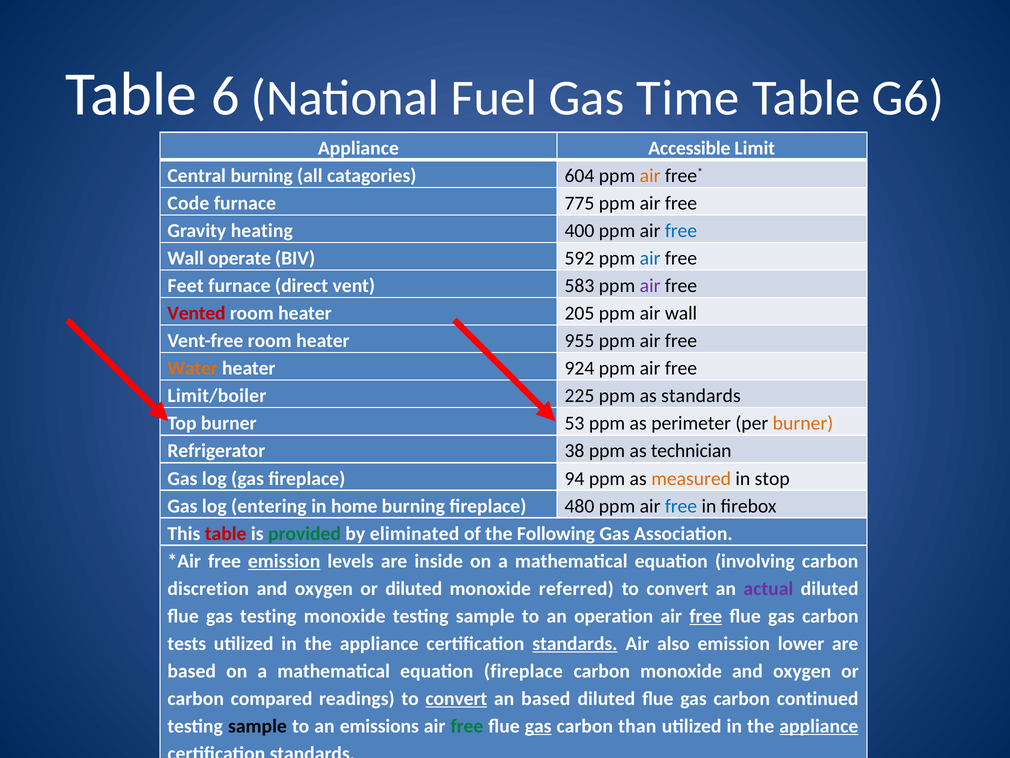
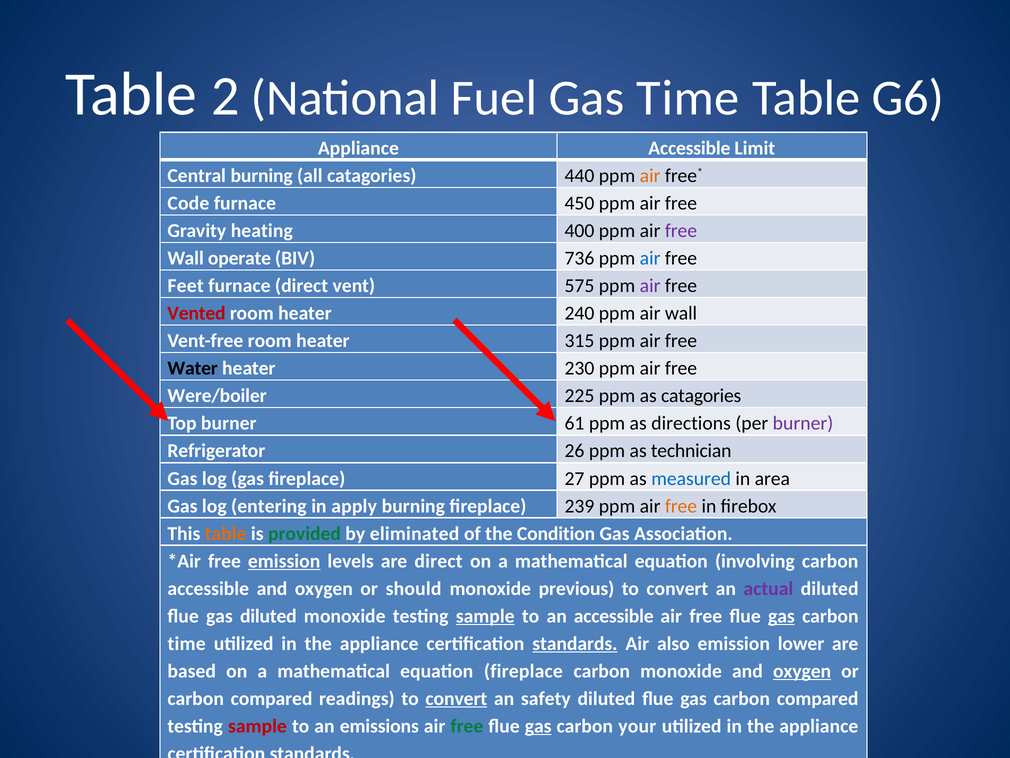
6: 6 -> 2 (225, 96)
604: 604 -> 440 (579, 176)
775: 775 -> 450 (579, 203)
free colour: blue -> purple (681, 231)
592: 592 -> 736 (579, 258)
583: 583 -> 575 (579, 286)
205: 205 -> 240 (579, 313)
955: 955 -> 315 (579, 341)
Water colour: orange -> black (193, 368)
924: 924 -> 230 (579, 368)
Limit/boiler: Limit/boiler -> Were/boiler (217, 396)
as standards: standards -> catagories (701, 396)
53: 53 -> 61 (574, 423)
perimeter: perimeter -> directions (691, 423)
burner colour: orange -> purple (803, 423)
38: 38 -> 26 (574, 451)
94: 94 -> 27 (574, 478)
measured colour: orange -> blue (691, 478)
stop: stop -> area (772, 478)
home: home -> apply (354, 506)
480: 480 -> 239 (579, 506)
free colour: blue -> orange (681, 506)
table colour: red -> orange (226, 533)
Following: Following -> Condition (556, 533)
are inside: inside -> direct (439, 561)
discretion: discretion -> accessible (208, 588)
or diluted: diluted -> should (414, 588)
referred: referred -> previous (576, 588)
gas testing: testing -> diluted (268, 616)
sample underline: none -> present (485, 616)
an operation: operation -> accessible (614, 616)
free underline: present -> none (706, 616)
gas underline: none -> present (781, 616)
tests: tests -> time (187, 643)
oxygen underline: none -> present (802, 671)
an based: based -> safety (546, 698)
gas carbon continued: continued -> compared (818, 698)
sample colour: black -> red (257, 726)
than: than -> your (637, 726)
appliance underline: present -> none (819, 726)
